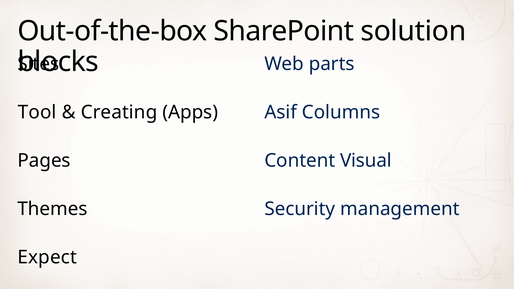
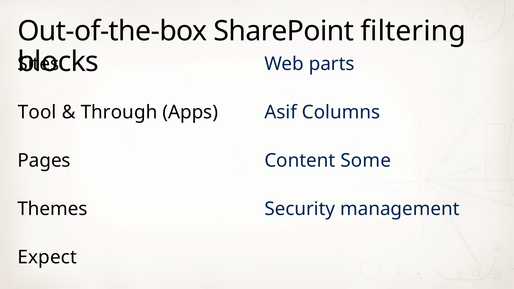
solution: solution -> filtering (413, 31)
Creating: Creating -> Through (119, 112)
Visual: Visual -> Some (366, 161)
